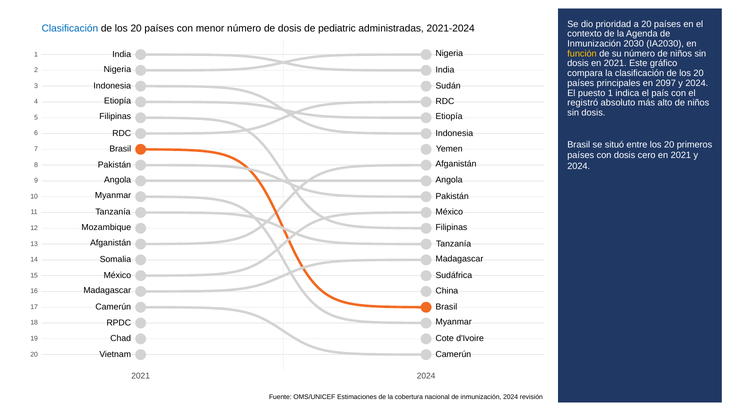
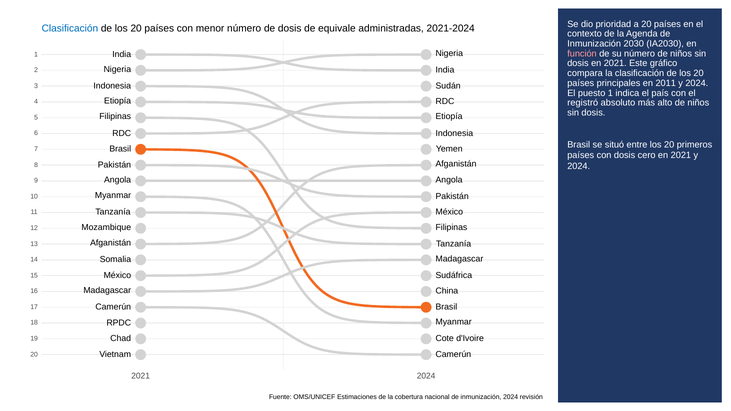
pediatric: pediatric -> equivale (337, 28)
función colour: yellow -> pink (582, 54)
2097: 2097 -> 2011 (666, 83)
